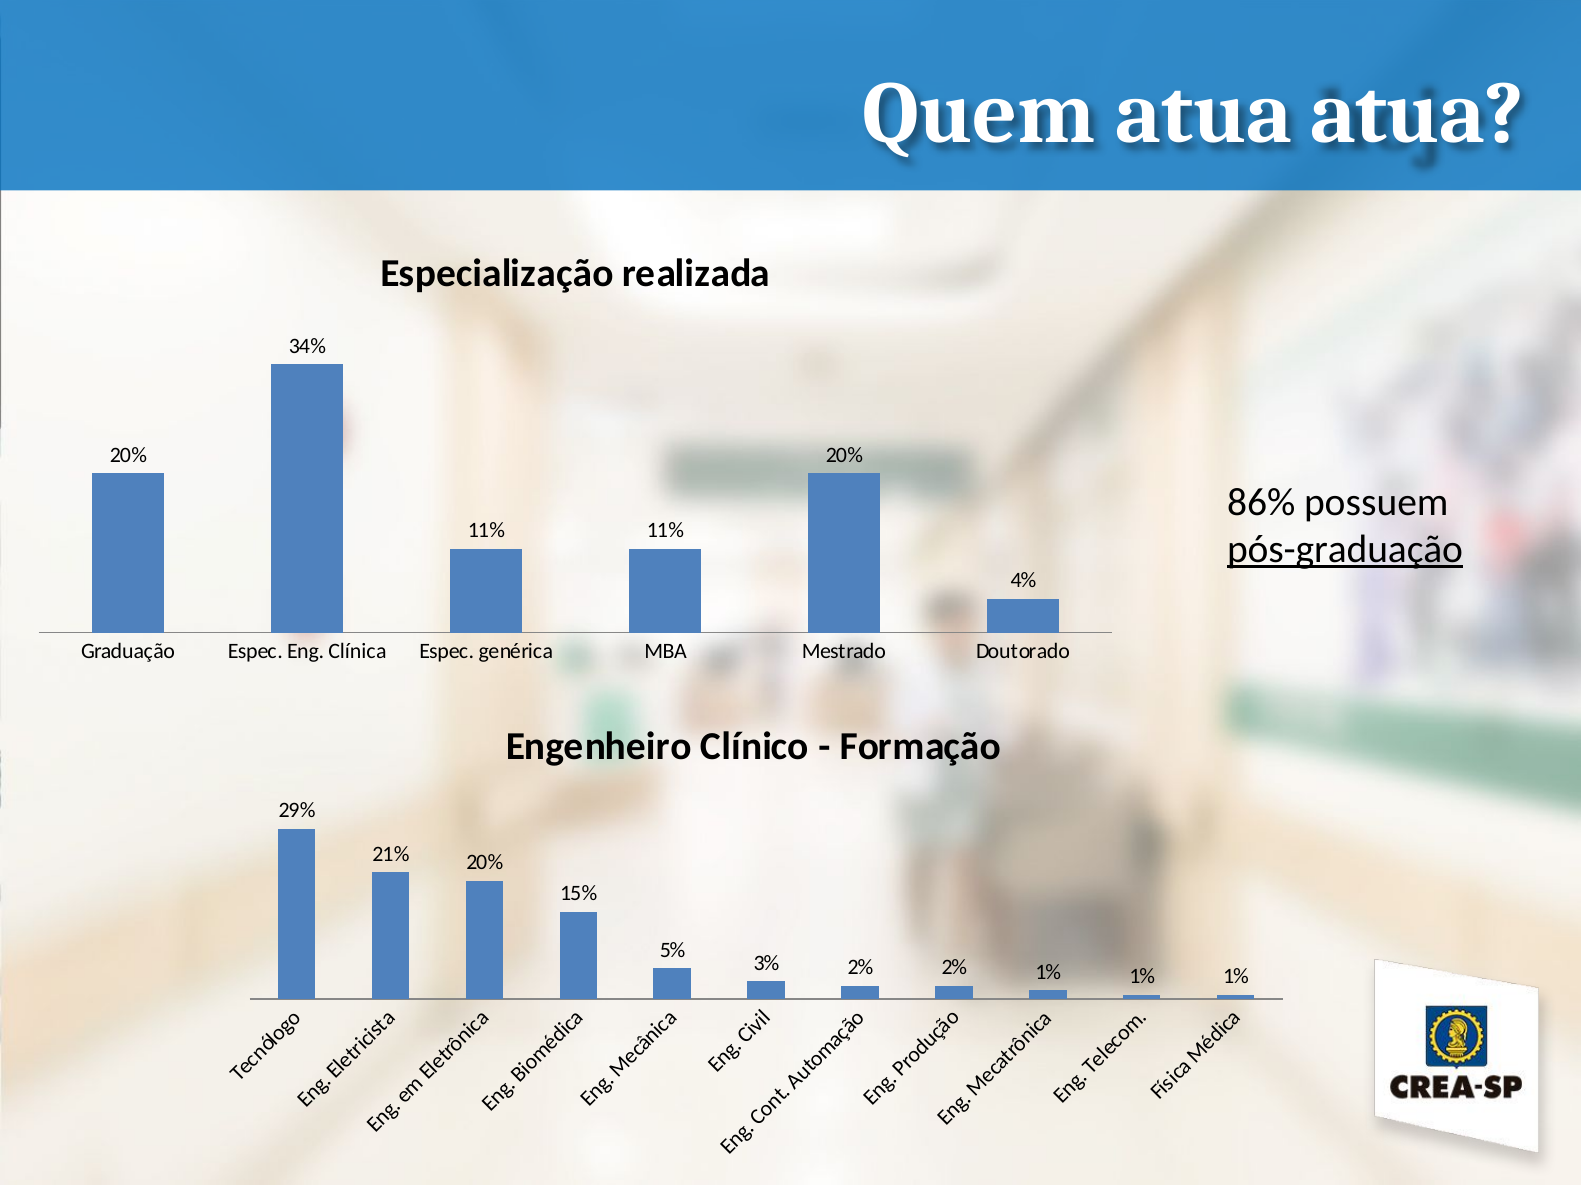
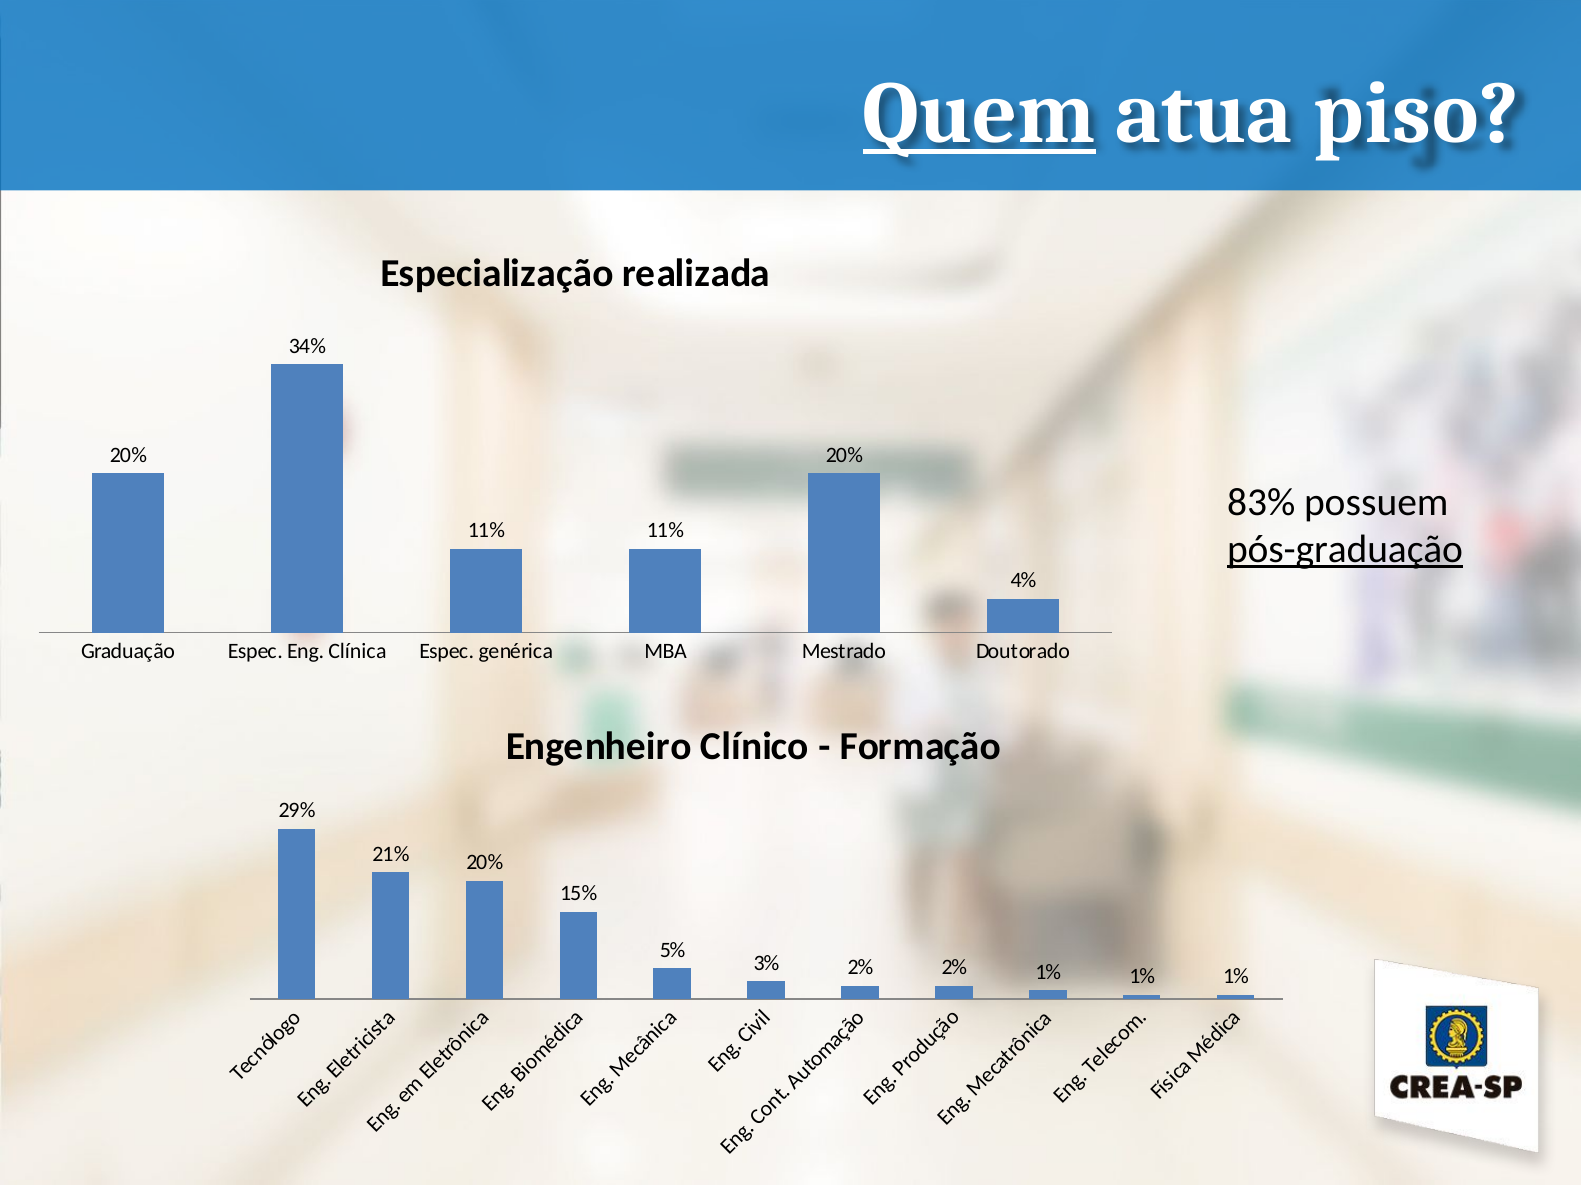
Quem underline: none -> present (979, 114)
atua atua: atua -> piso (1417, 114)
86%: 86% -> 83% (1261, 503)
